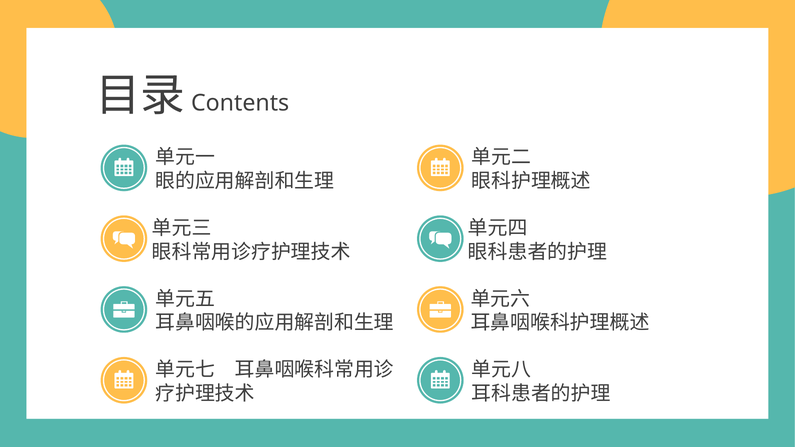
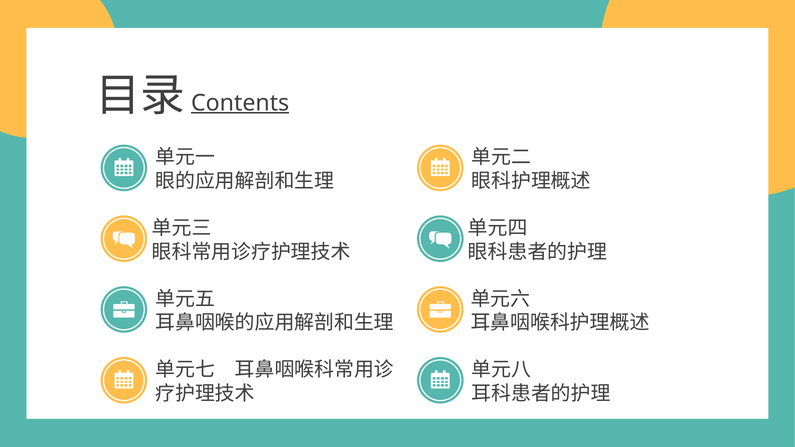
Contents underline: none -> present (240, 103)
